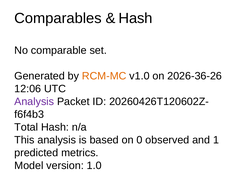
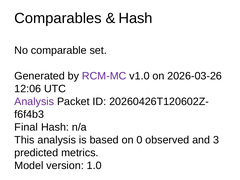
RCM-MC colour: orange -> purple (104, 76)
2026-36-26: 2026-36-26 -> 2026-03-26 (195, 76)
Total: Total -> Final (26, 127)
1: 1 -> 3 (216, 140)
